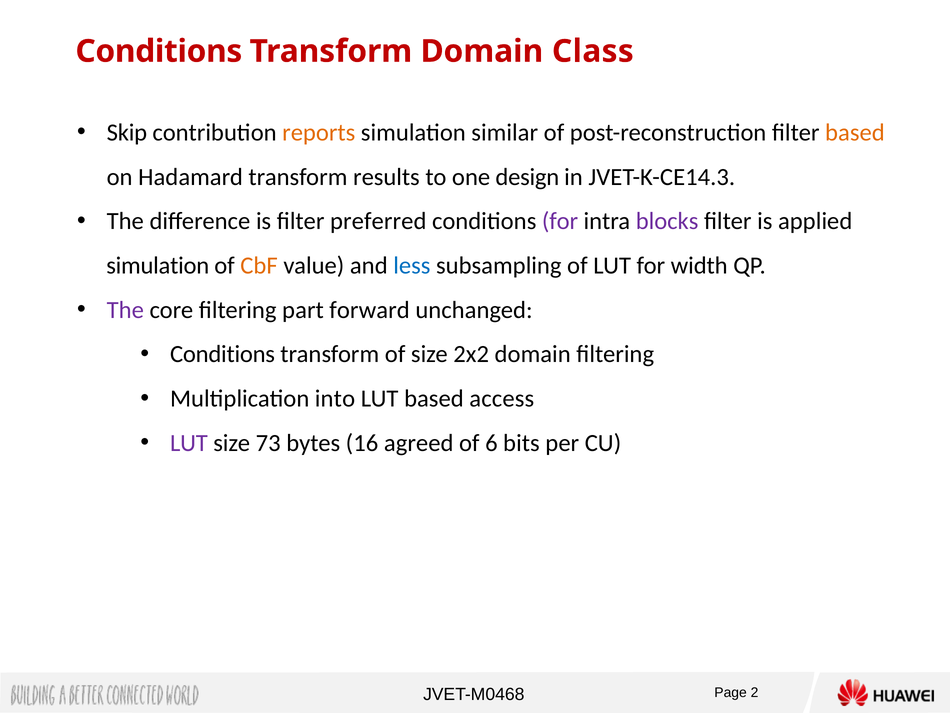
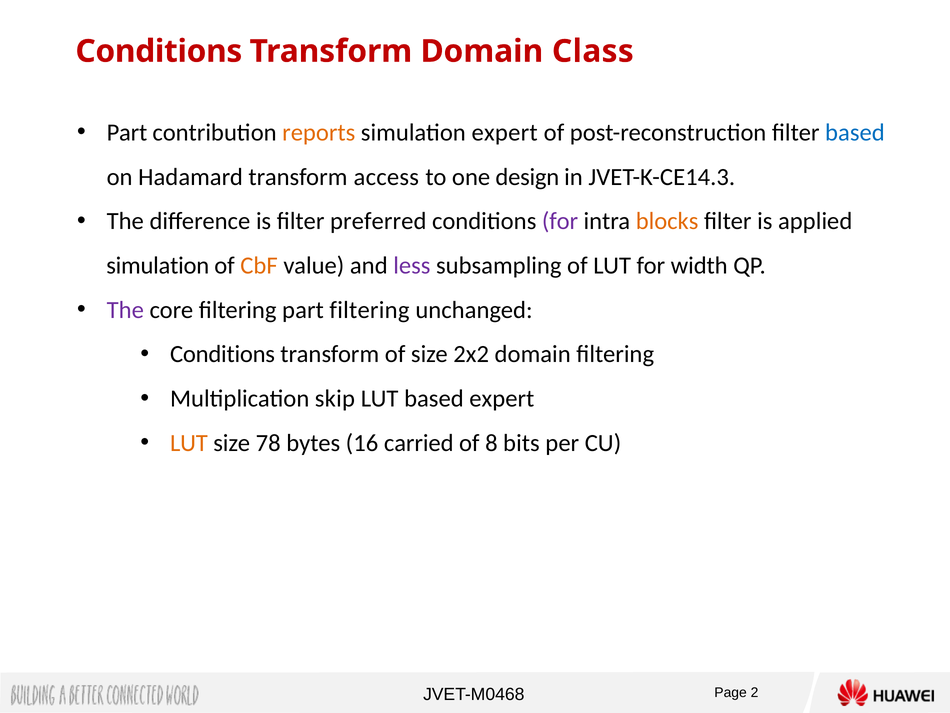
Skip: Skip -> Part (127, 132)
simulation similar: similar -> expert (505, 132)
based colour: orange -> blue (855, 132)
results: results -> access (386, 177)
blocks colour: purple -> orange (667, 221)
less colour: blue -> purple (412, 265)
part forward: forward -> filtering (369, 310)
into: into -> skip (335, 398)
based access: access -> expert (502, 398)
LUT colour: purple -> orange (189, 443)
73: 73 -> 78 (268, 443)
agreed: agreed -> carried (419, 443)
6: 6 -> 8 (491, 443)
